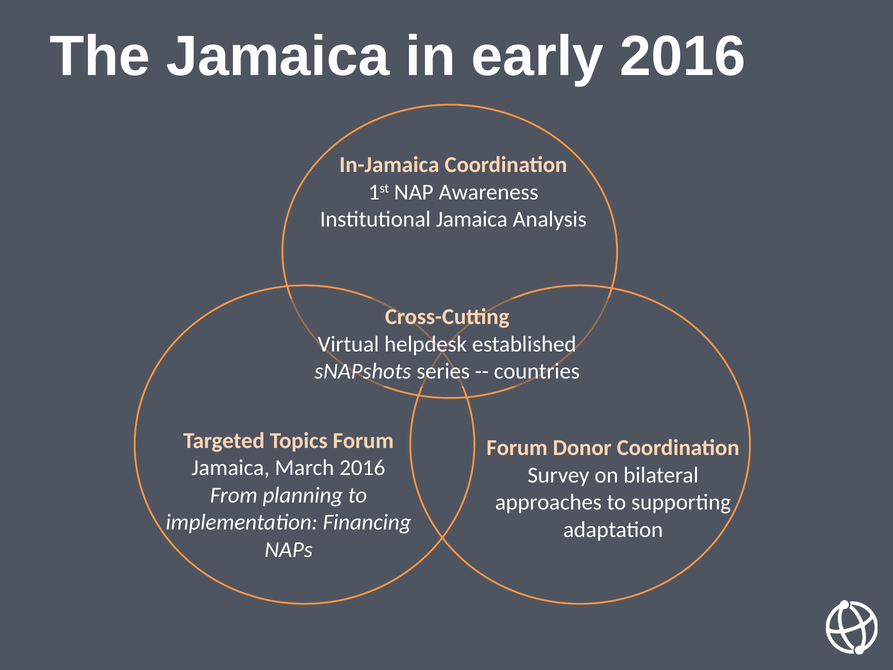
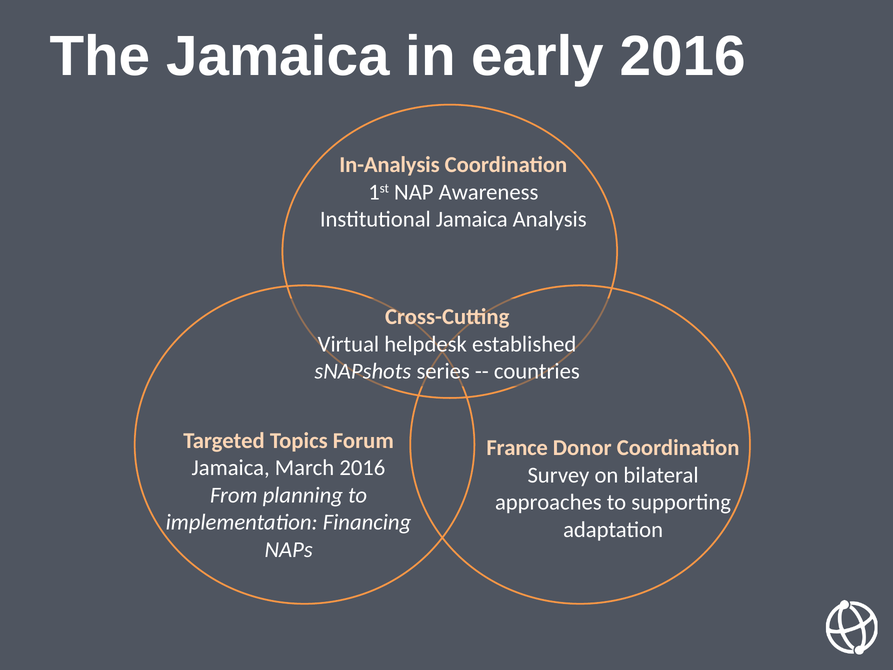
In-Jamaica: In-Jamaica -> In-Analysis (389, 165)
Forum: Forum -> France (517, 448)
